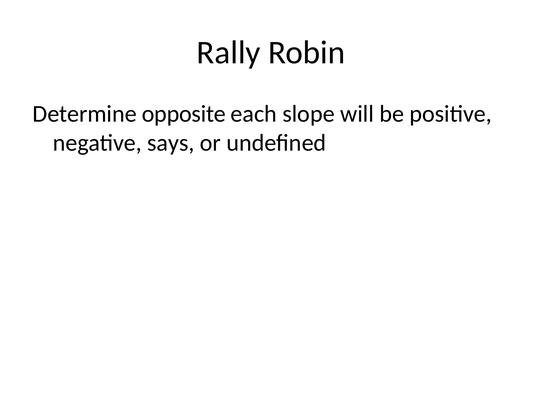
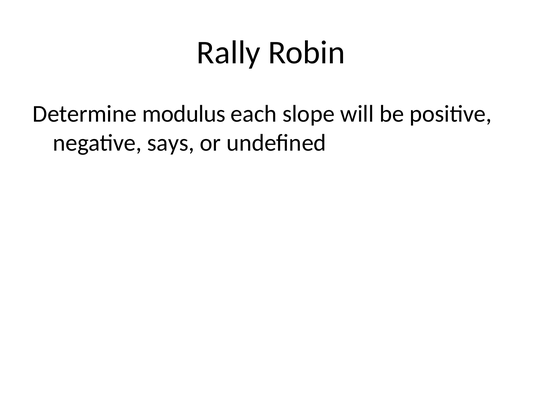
opposite: opposite -> modulus (184, 114)
